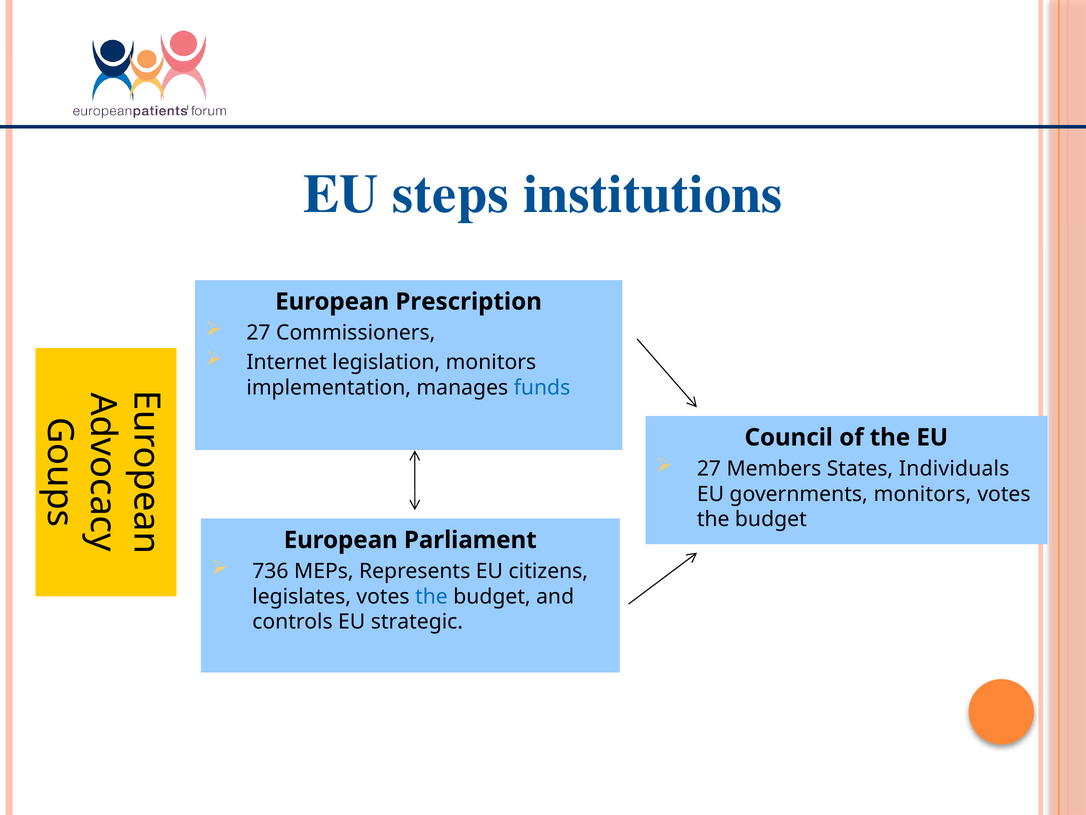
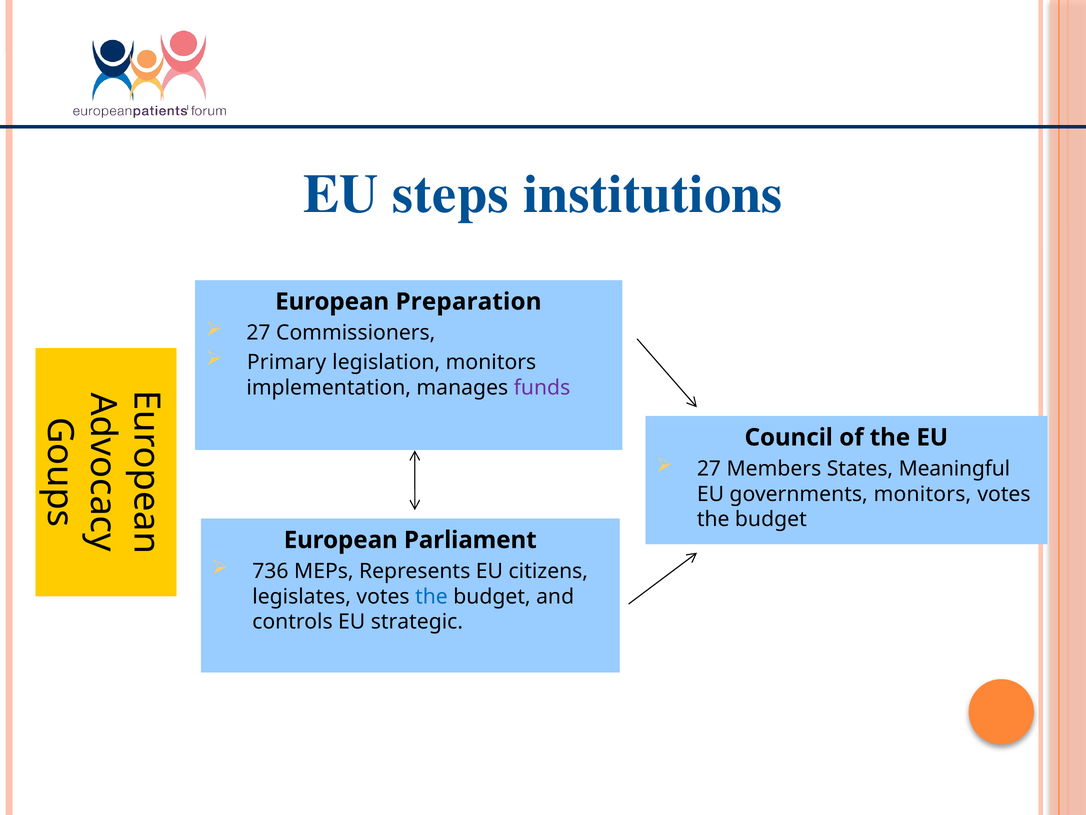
Prescription: Prescription -> Preparation (469, 301)
Internet: Internet -> Primary (287, 362)
funds colour: blue -> purple (542, 388)
Individuals: Individuals -> Meaningful (954, 468)
